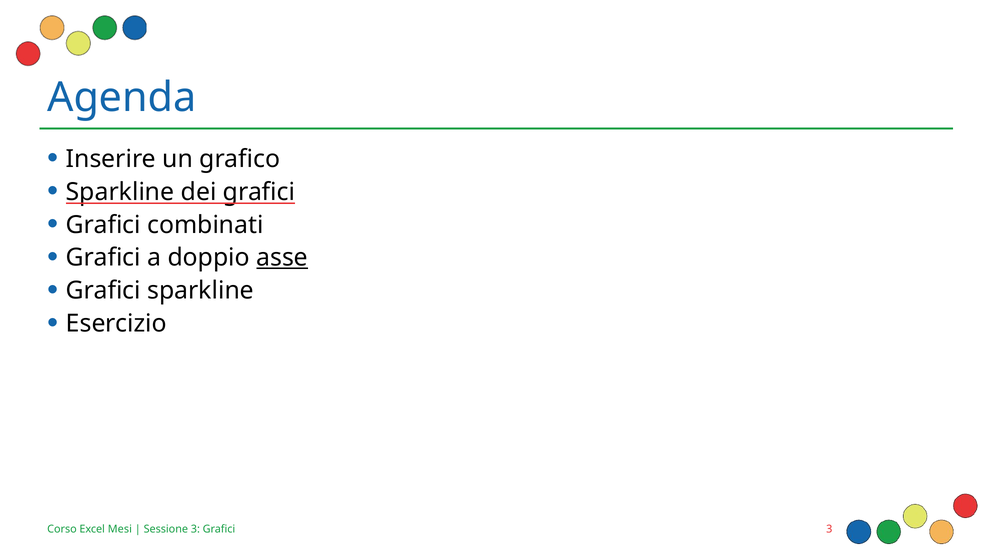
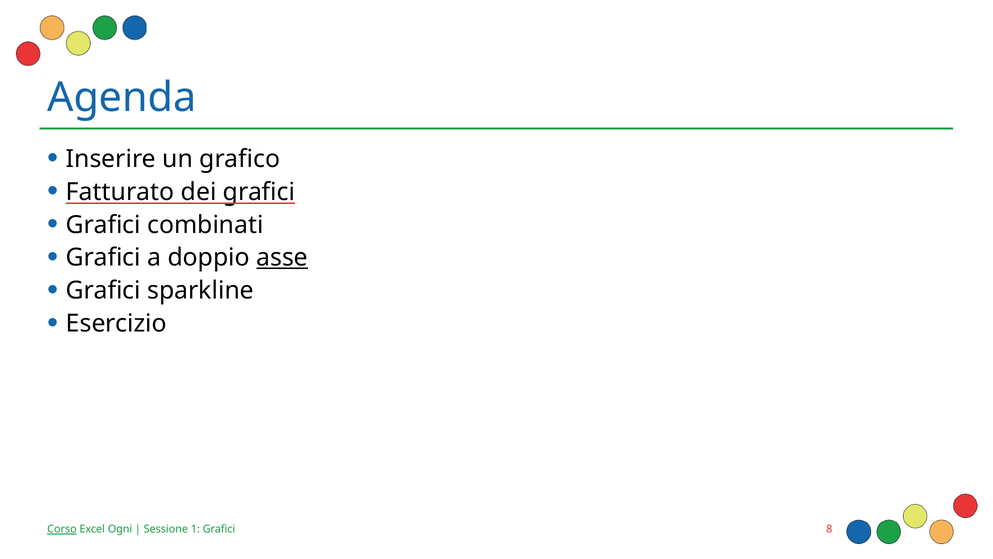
Sparkline: Sparkline -> Fatturato (120, 192)
Corso underline: none -> present (62, 529)
Mesi: Mesi -> Ogni (120, 529)
Sessione 3: 3 -> 1 (195, 529)
Grafici 3: 3 -> 8 (829, 529)
